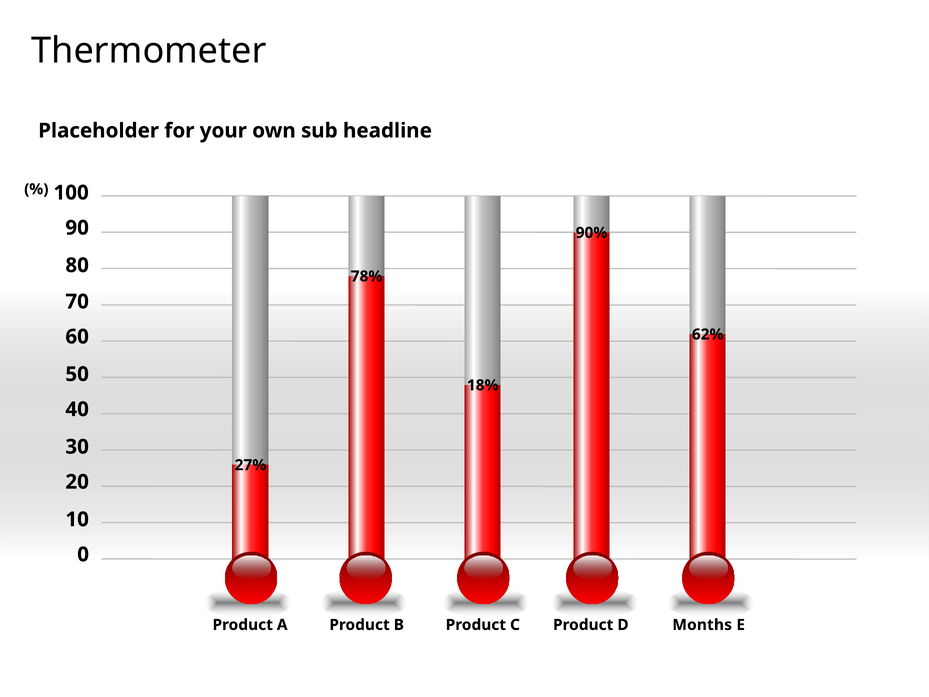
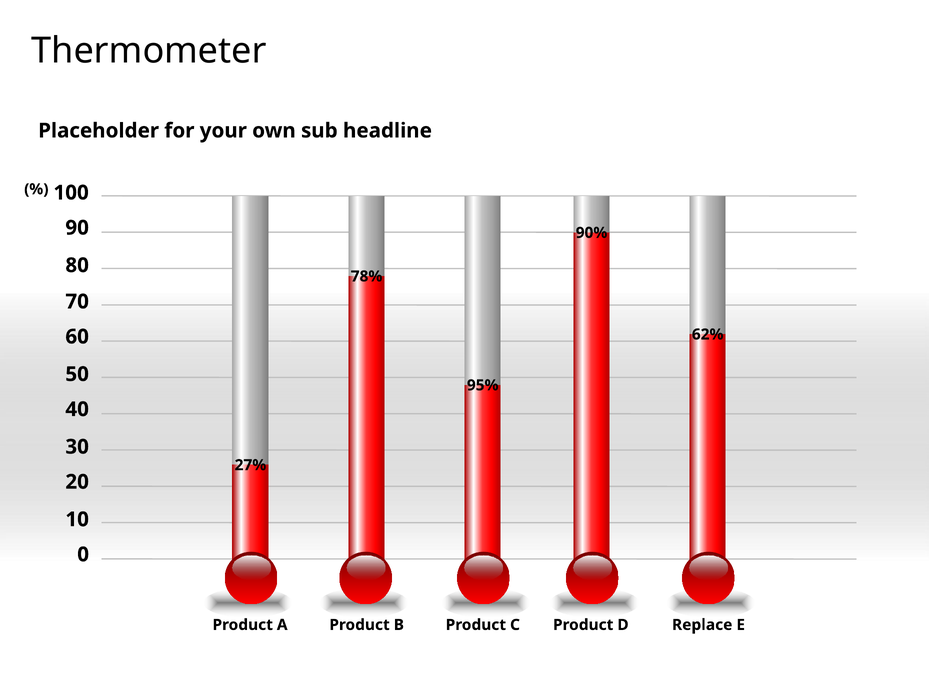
18%: 18% -> 95% (483, 385)
Months: Months -> Replace (702, 625)
